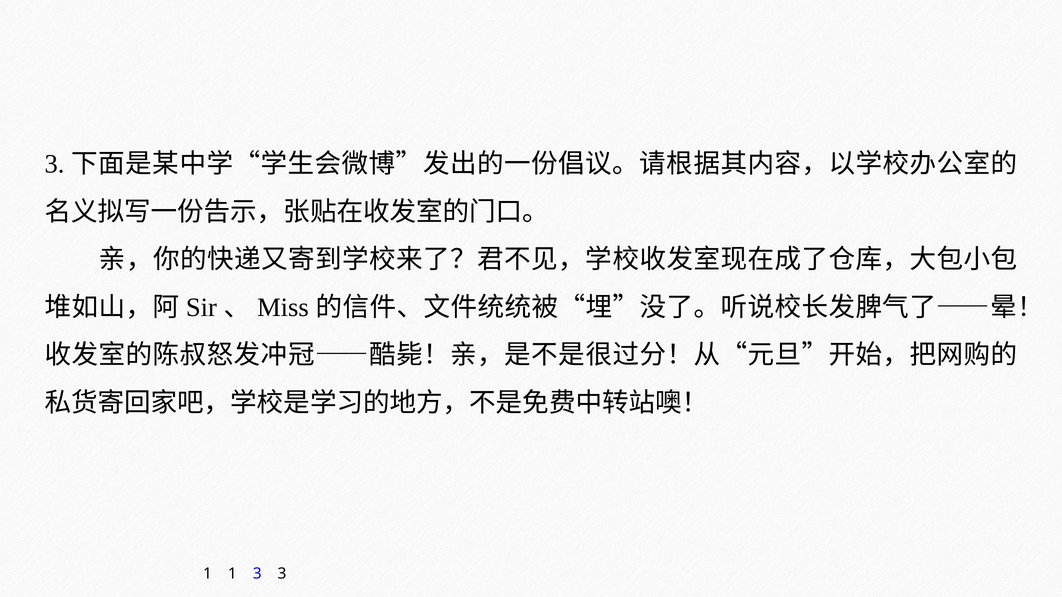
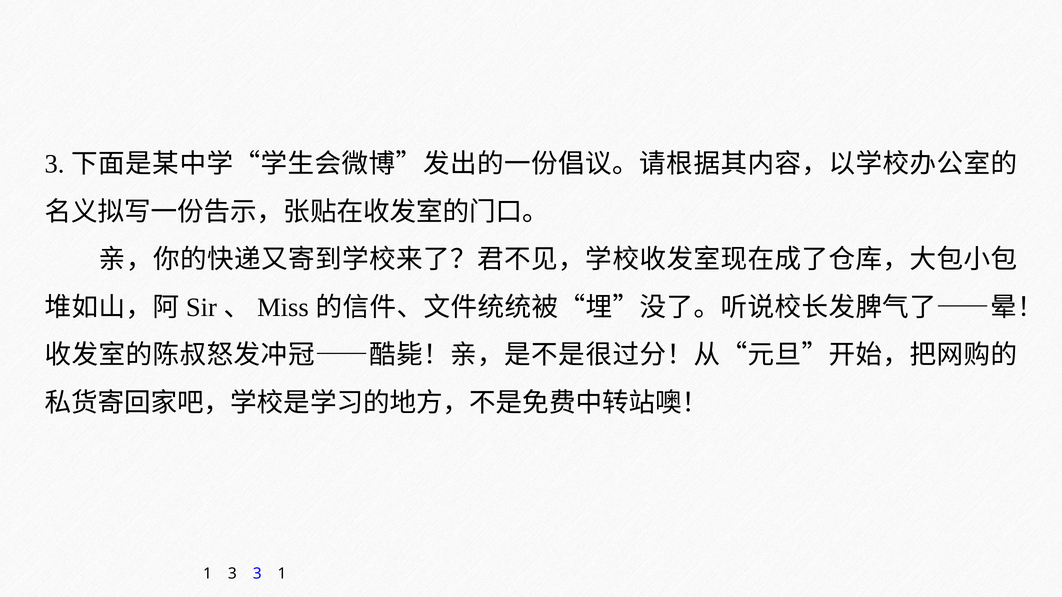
1 1: 1 -> 3 (232, 574)
3 3: 3 -> 1 (282, 574)
